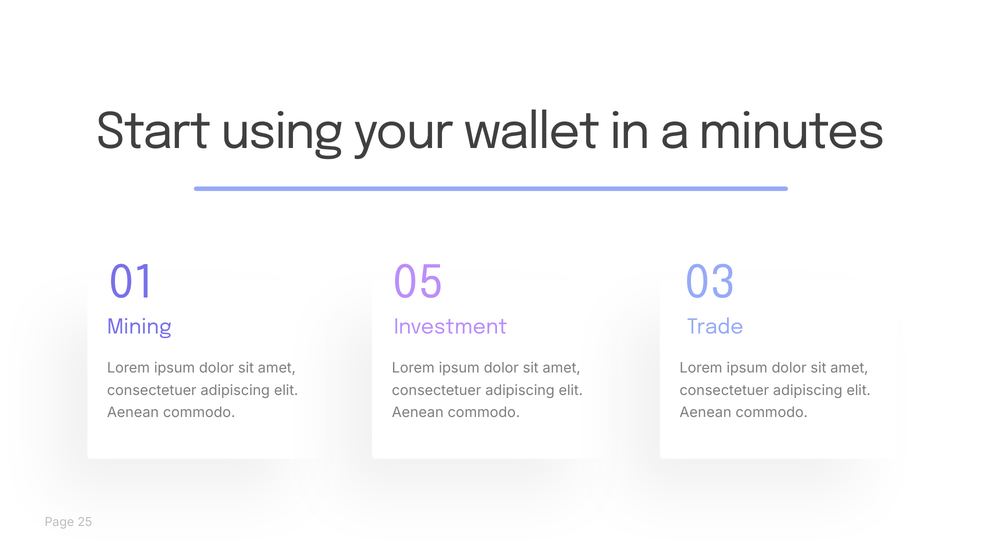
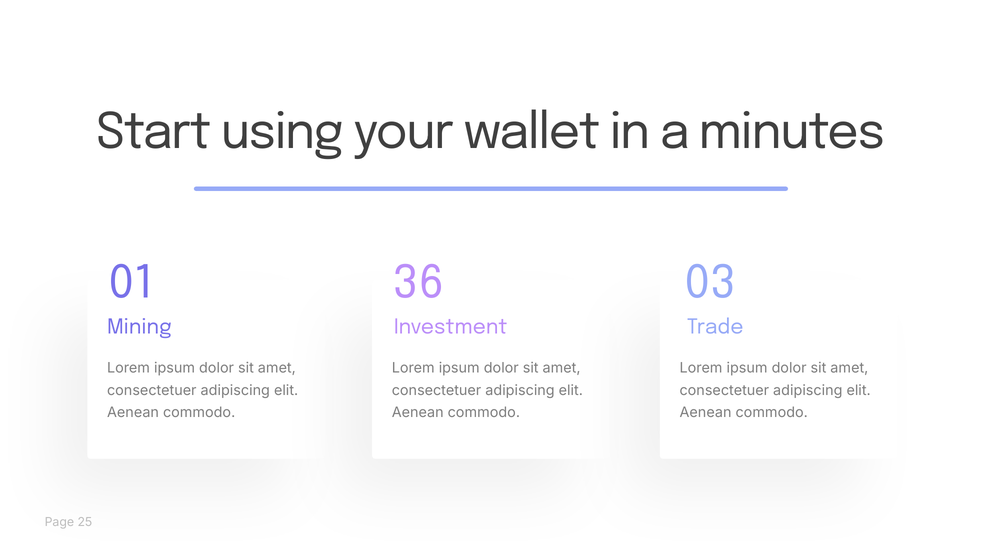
05: 05 -> 36 (419, 283)
